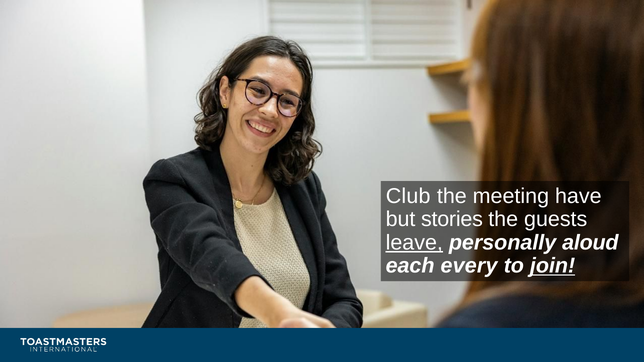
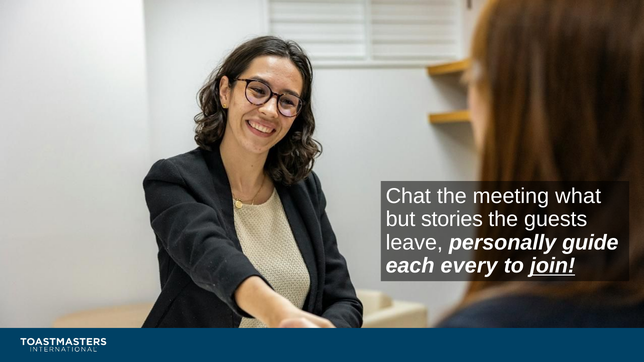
Club: Club -> Chat (408, 196)
have: have -> what (578, 196)
leave underline: present -> none (414, 243)
aloud: aloud -> guide (590, 243)
